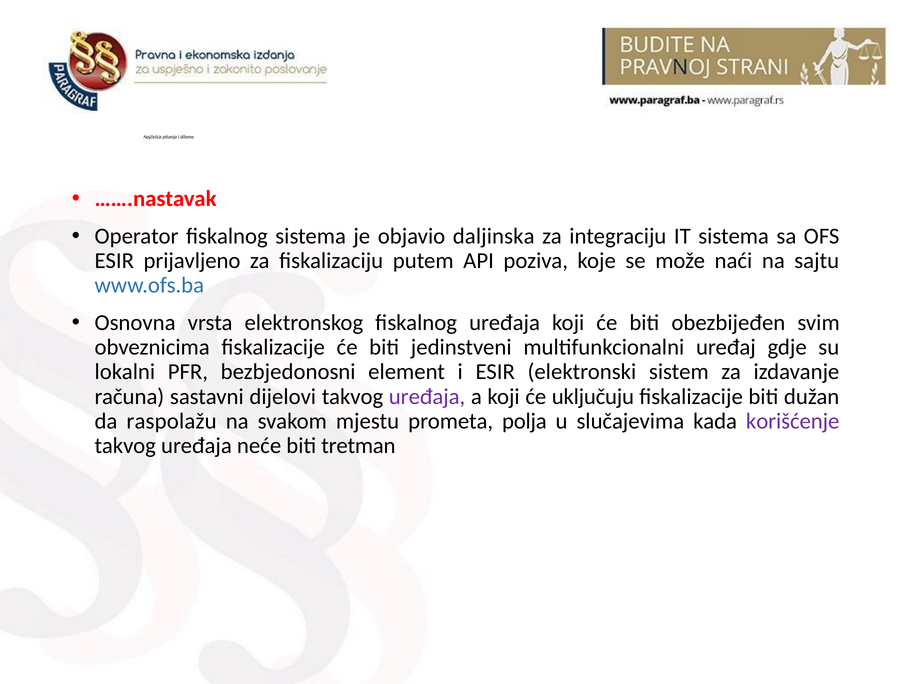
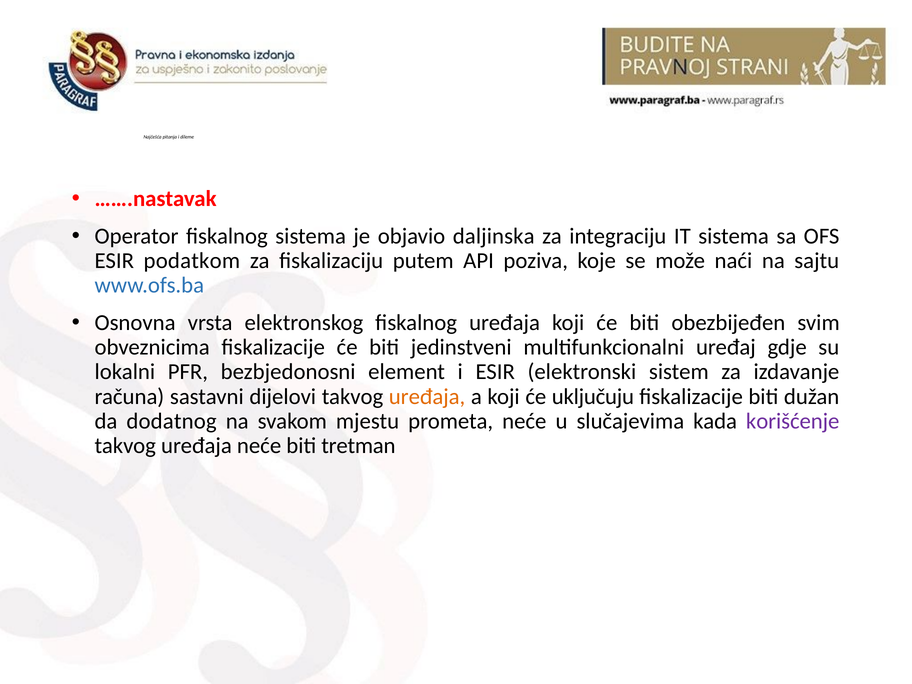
prijavljeno: prijavljeno -> podatkom (192, 261)
uređaja colour: purple -> orange (427, 397)
raspolažu: raspolažu -> dodatnog (172, 421)
prometa polja: polja -> neće (524, 421)
